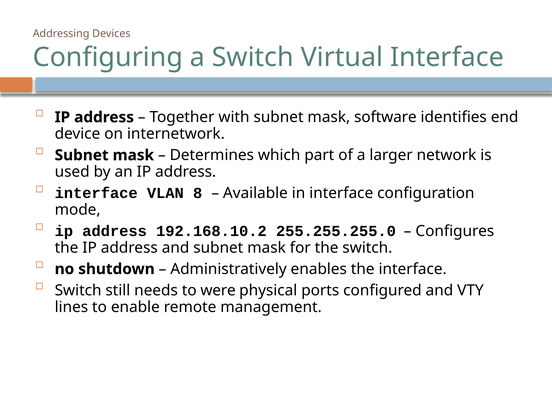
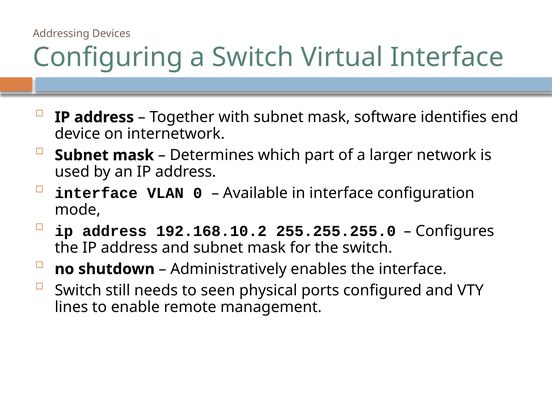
8: 8 -> 0 (198, 193)
were: were -> seen (218, 290)
